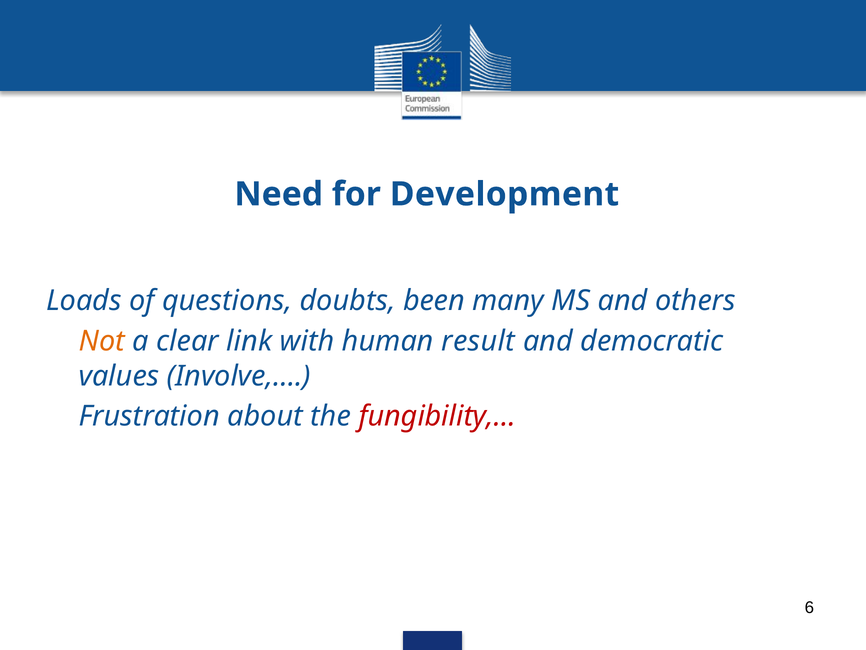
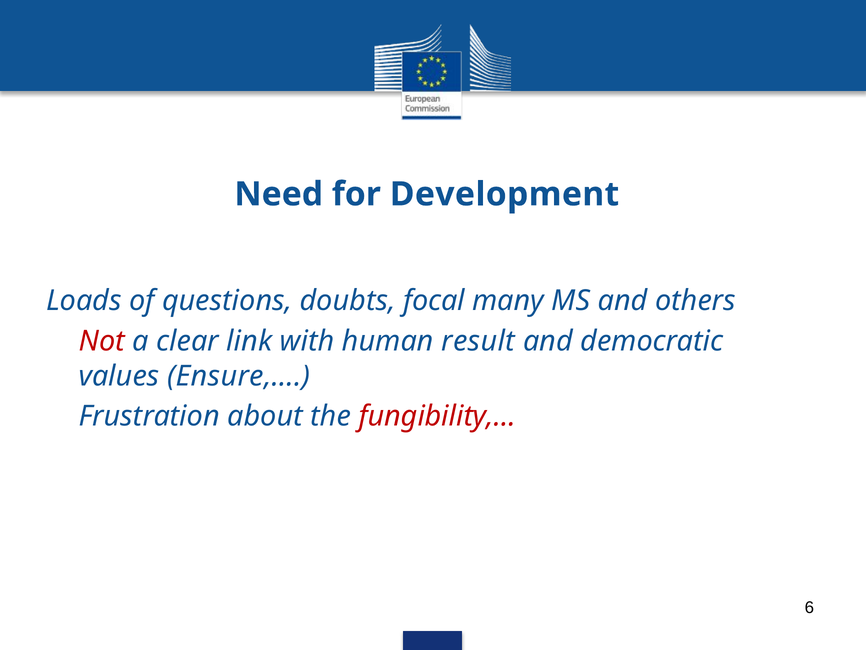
been: been -> focal (434, 301)
Not colour: orange -> red (102, 341)
Involve,…: Involve,… -> Ensure,… (239, 376)
